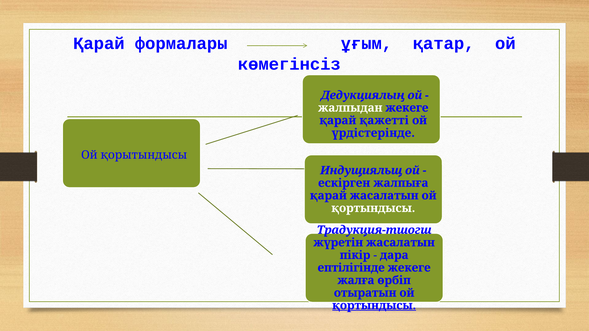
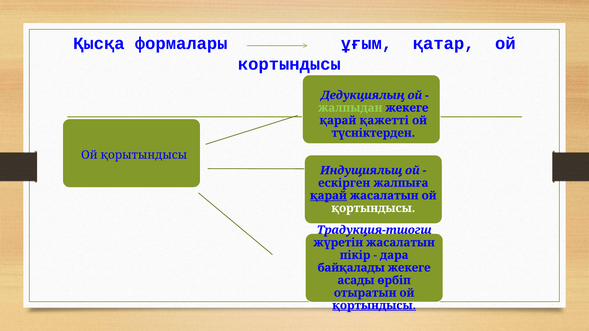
Қарай: Қарай -> Қысқа (99, 44)
көмегінсіз: көмегінсіз -> кортындысы (289, 64)
жалпыдан colour: white -> light green (350, 108)
үрдістерінде: үрдістерінде -> түсніктерден (373, 133)
қарай underline: none -> present (328, 196)
ептілігінде: ептілігінде -> байқалады (351, 268)
жалға: жалға -> асады (356, 281)
